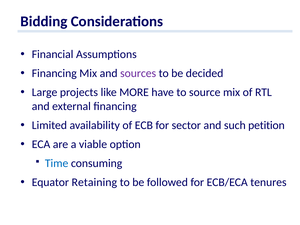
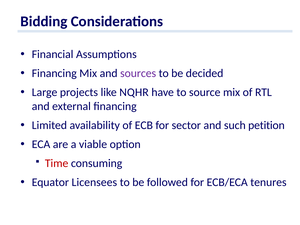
MORE: MORE -> NQHR (134, 92)
Time colour: blue -> red (57, 163)
Retaining: Retaining -> Licensees (94, 182)
